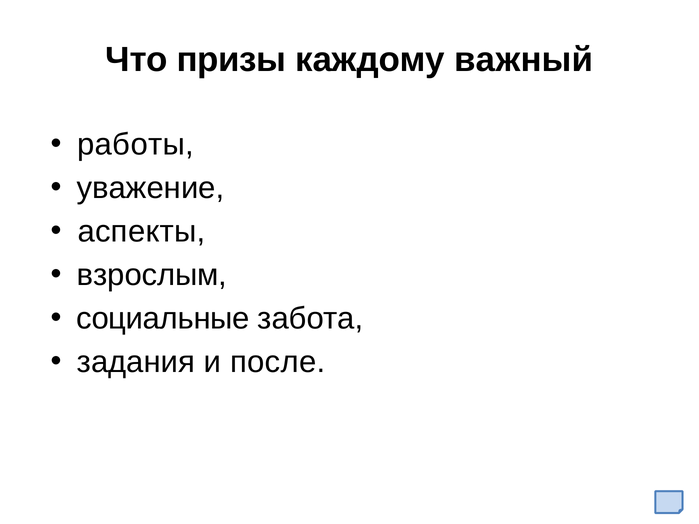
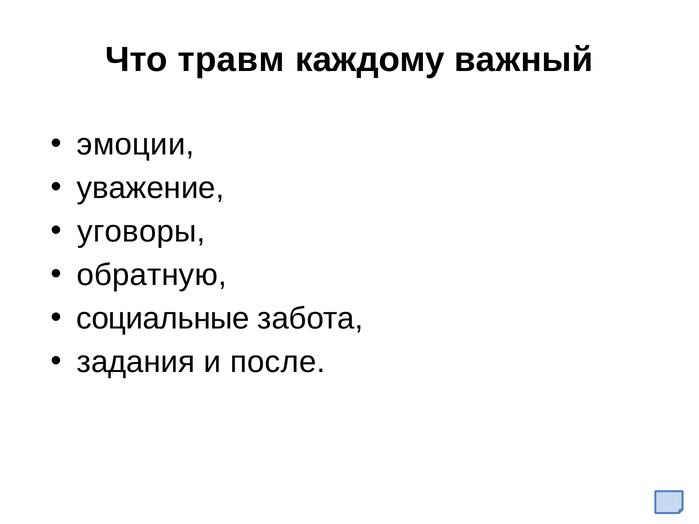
призы: призы -> травм (231, 60)
работы: работы -> эмоции (136, 144)
аспекты: аспекты -> уговоры (141, 232)
взрослым: взрослым -> обратную (152, 275)
